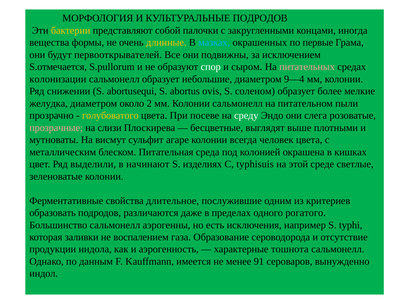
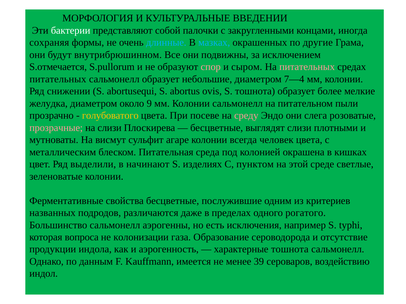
КУЛЬТУРАЛЬНЫЕ ПОДРОДОВ: ПОДРОДОВ -> ВВЕДЕНИИ (260, 18)
бактерии colour: yellow -> white (71, 30)
вещества: вещества -> сохраняя (49, 43)
длинные colour: yellow -> light blue (166, 43)
первые: первые -> другие (318, 43)
первооткрывателей: первооткрывателей -> внутрибрюшинном (118, 55)
спор colour: white -> pink (211, 67)
колонизации: колонизации -> питательных (58, 79)
9—4: 9—4 -> 7—4 (294, 79)
S соленом: соленом -> тошнота (255, 91)
2: 2 -> 9 (149, 104)
среду colour: white -> pink (246, 116)
выглядят выше: выше -> слизи (299, 128)
typhisuis: typhisuis -> пунктом (255, 164)
свойства длительное: длительное -> бесцветные (173, 201)
образовать: образовать -> названных (52, 213)
заливки: заливки -> вопроса (82, 238)
воспалением: воспалением -> колонизации (141, 238)
91: 91 -> 39 (259, 262)
вынужденно: вынужденно -> воздействию (342, 262)
